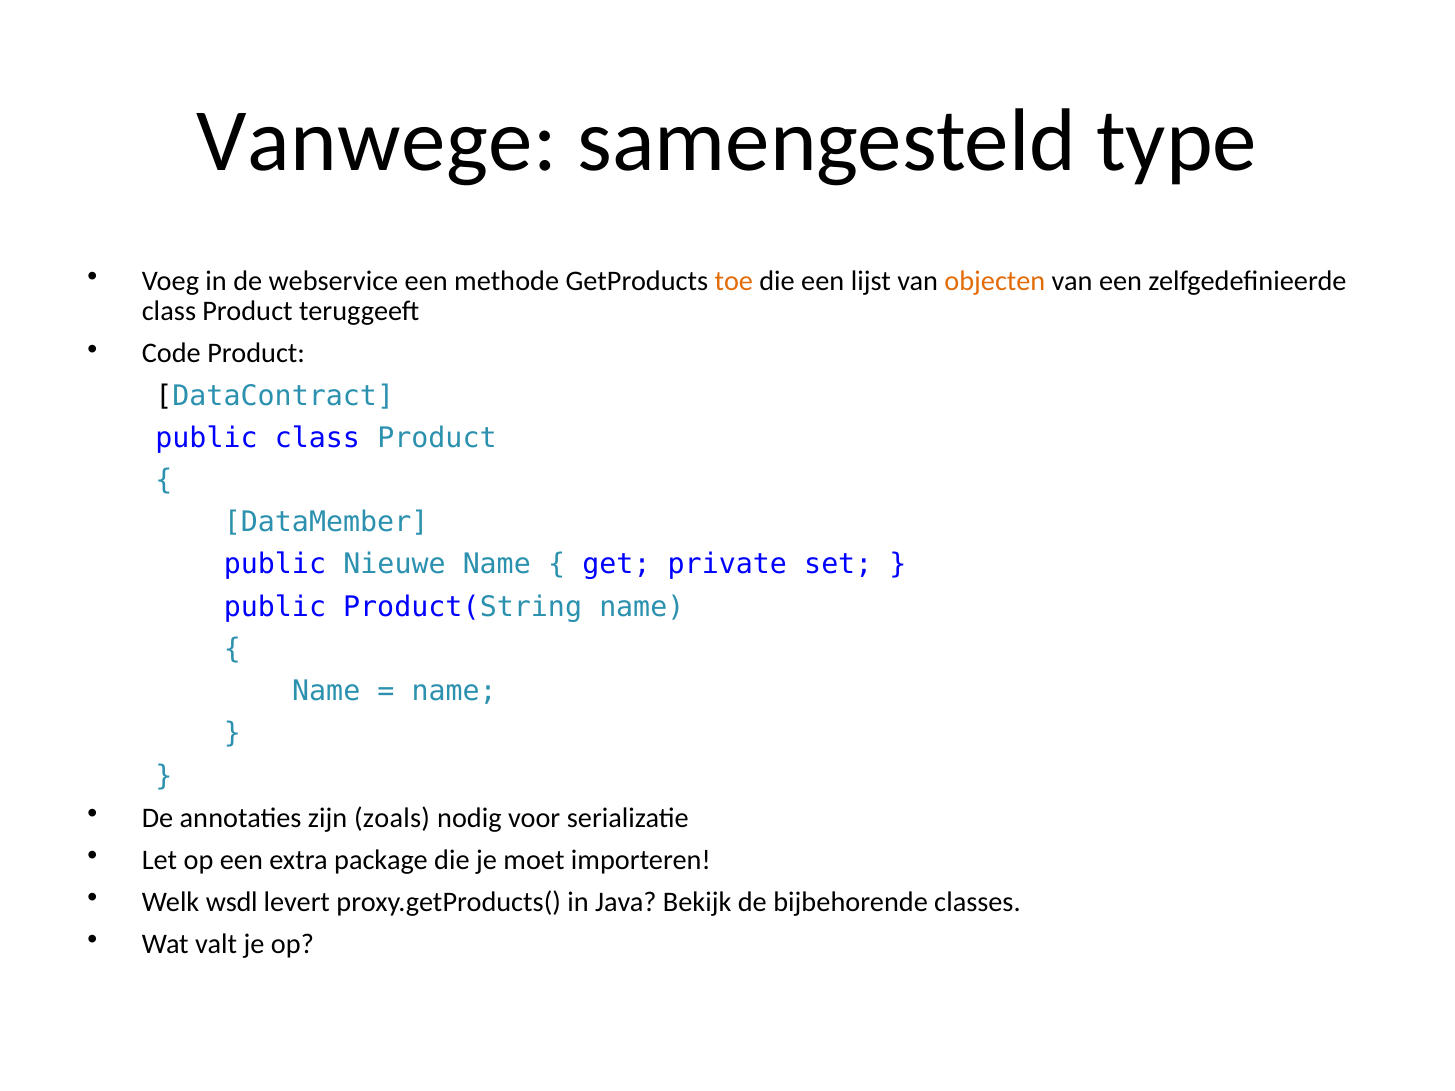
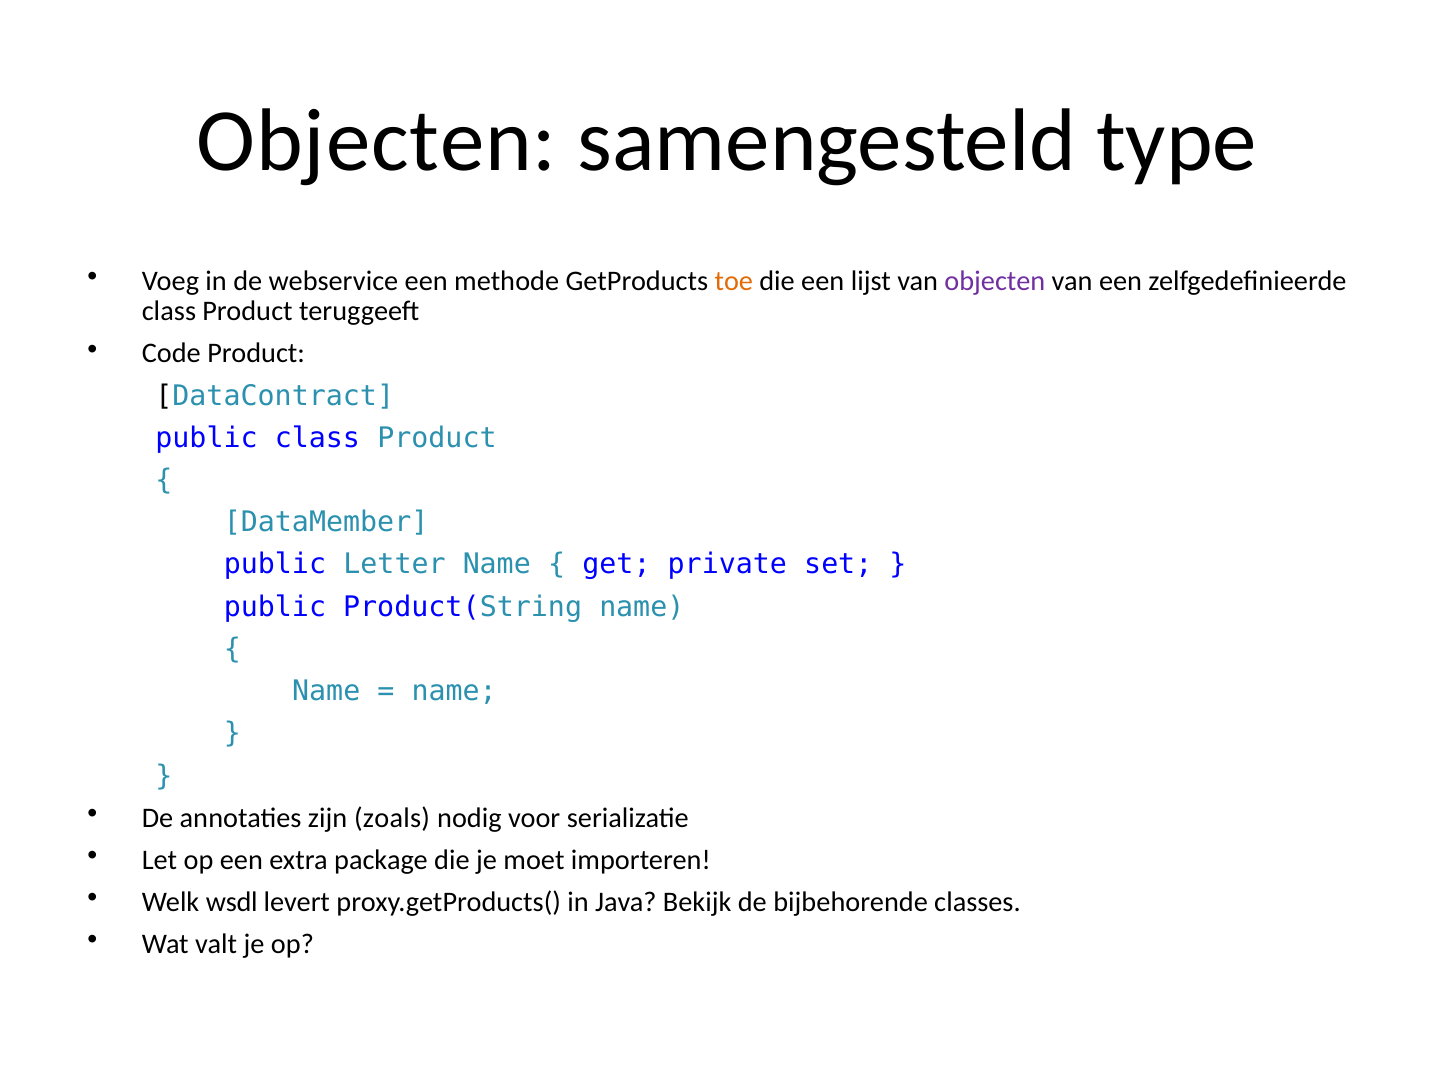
Vanwege: Vanwege -> Objecten (377, 141)
objecten colour: orange -> purple (995, 281)
Nieuwe: Nieuwe -> Letter (394, 565)
